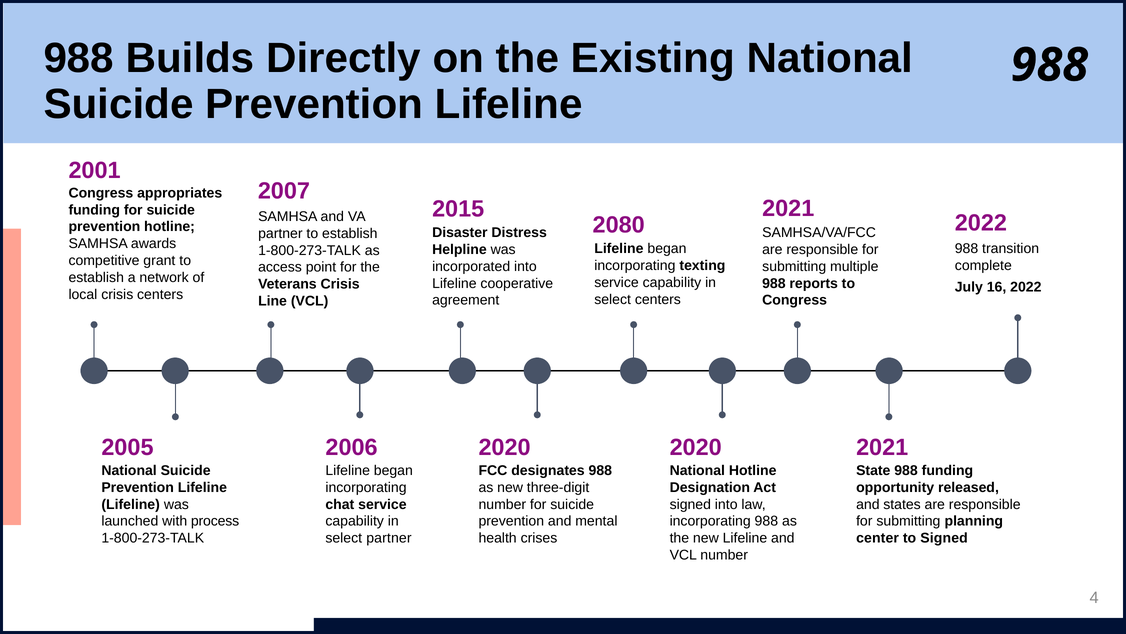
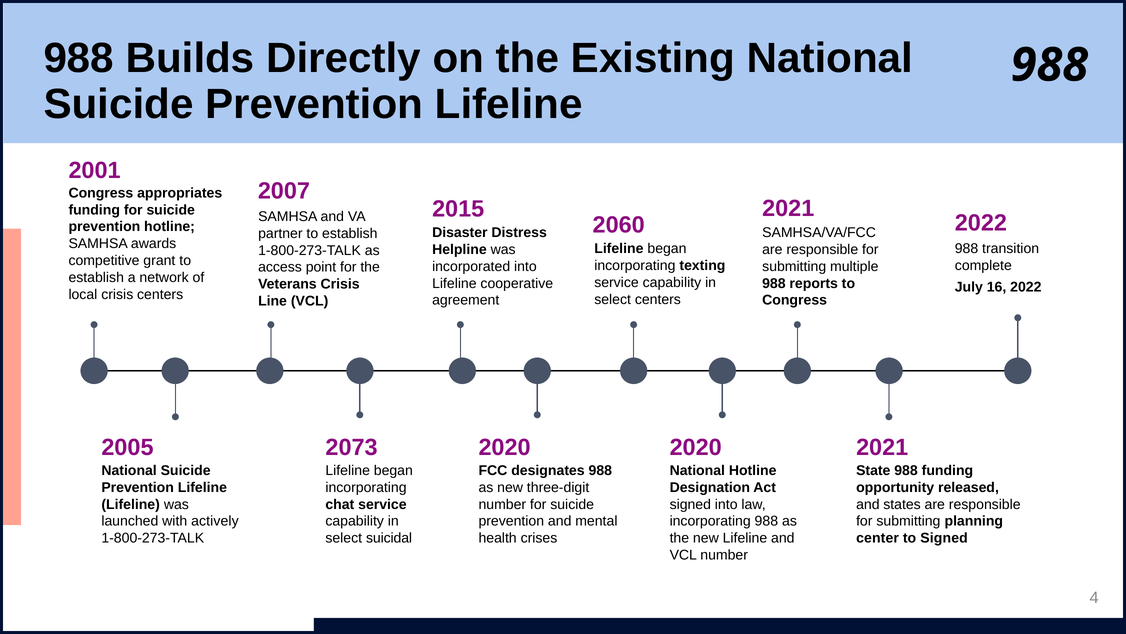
2080: 2080 -> 2060 (619, 225)
2006: 2006 -> 2073 (352, 447)
process: process -> actively (215, 521)
select partner: partner -> suicidal (389, 538)
